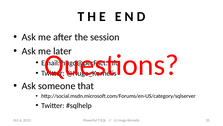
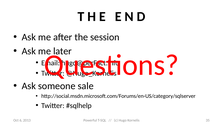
that: that -> sale (86, 86)
